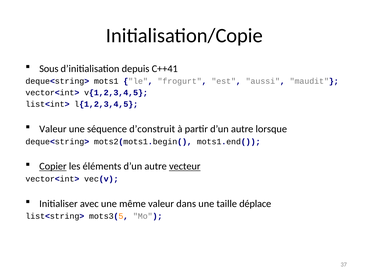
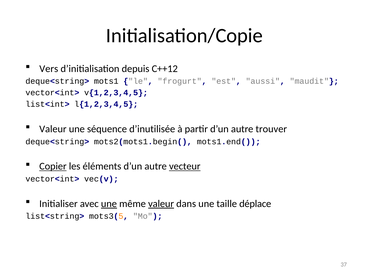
Sous: Sous -> Vers (49, 69)
C++41: C++41 -> C++12 (165, 69)
d’construit: d’construit -> d’inutilisée (152, 129)
lorsque: lorsque -> trouver (271, 129)
une underline: none -> present (109, 204)
valeur underline: none -> present (161, 204)
